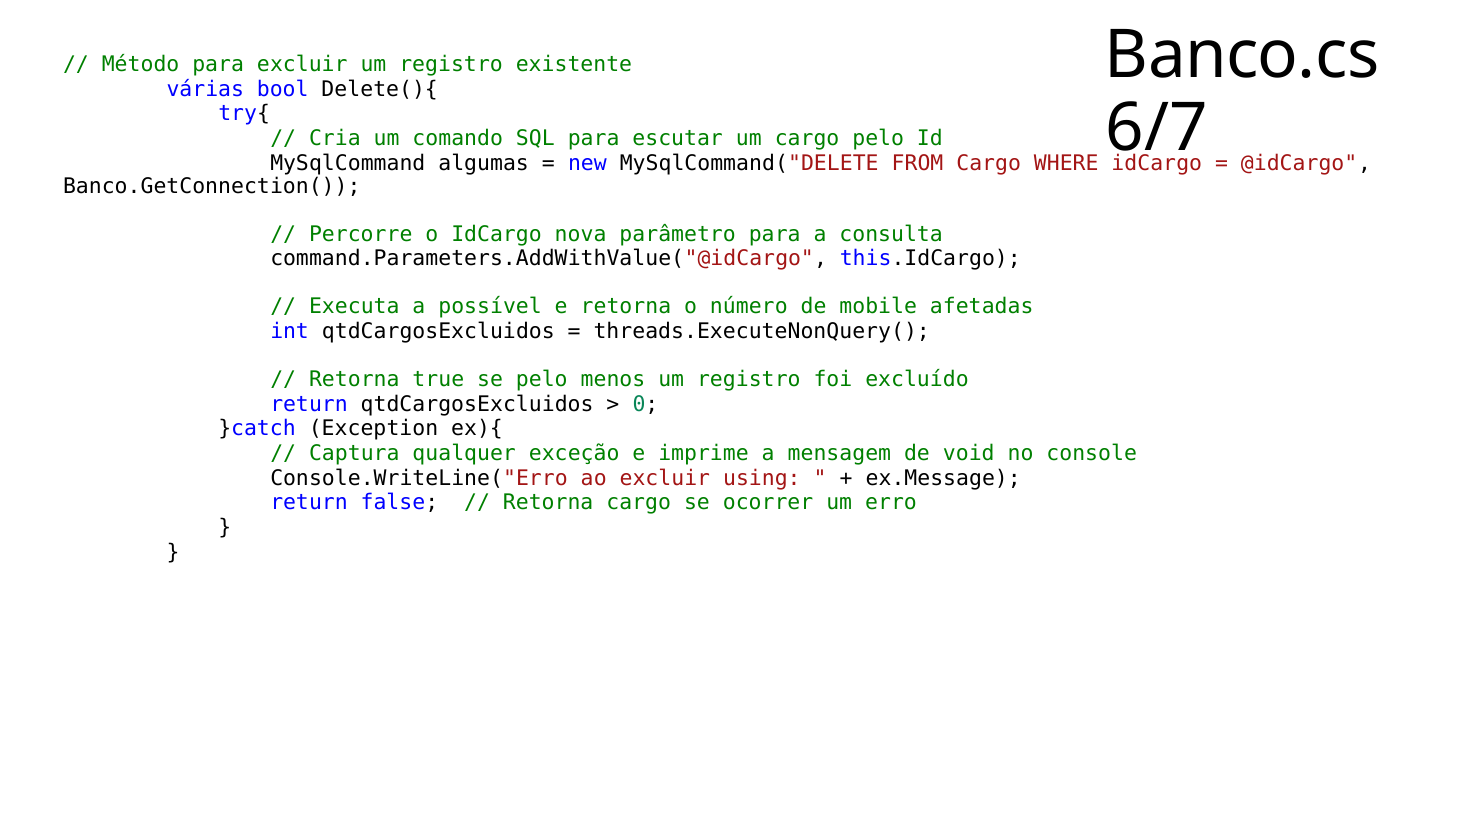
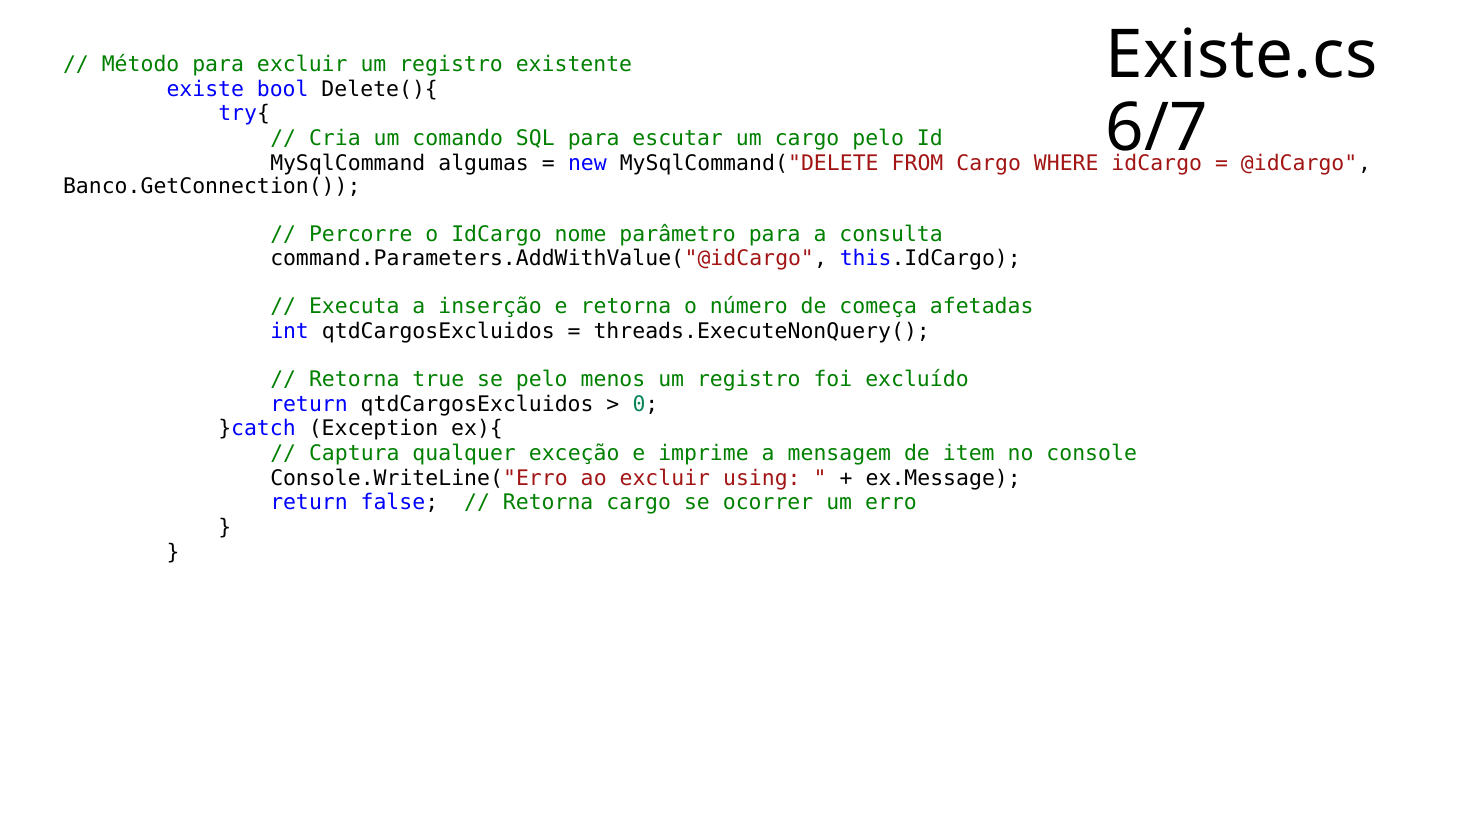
Banco.cs: Banco.cs -> Existe.cs (1242, 56)
várias: várias -> existe (205, 89)
nova: nova -> nome (581, 234)
possível: possível -> inserção (490, 307)
mobile: mobile -> começa (878, 307)
void: void -> item (969, 454)
